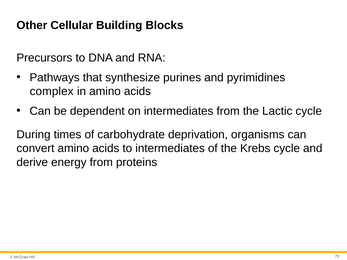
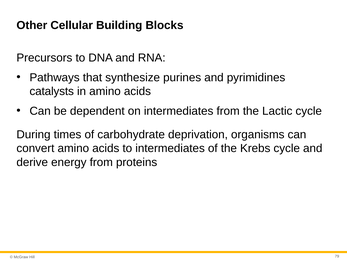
complex: complex -> catalysts (52, 91)
